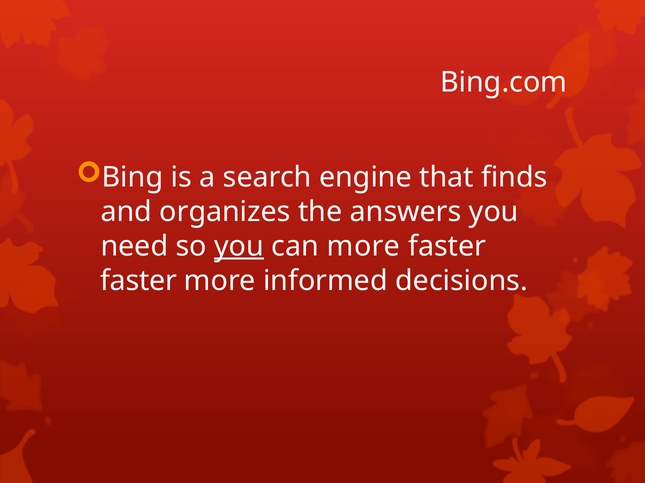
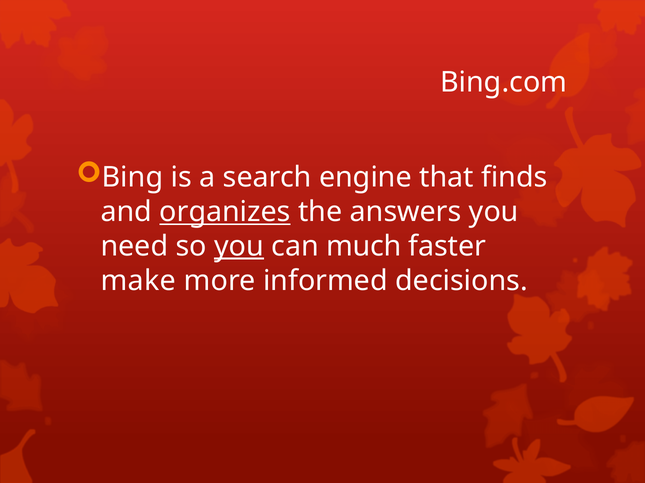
organizes underline: none -> present (225, 212)
can more: more -> much (364, 247)
faster: faster -> make (138, 281)
